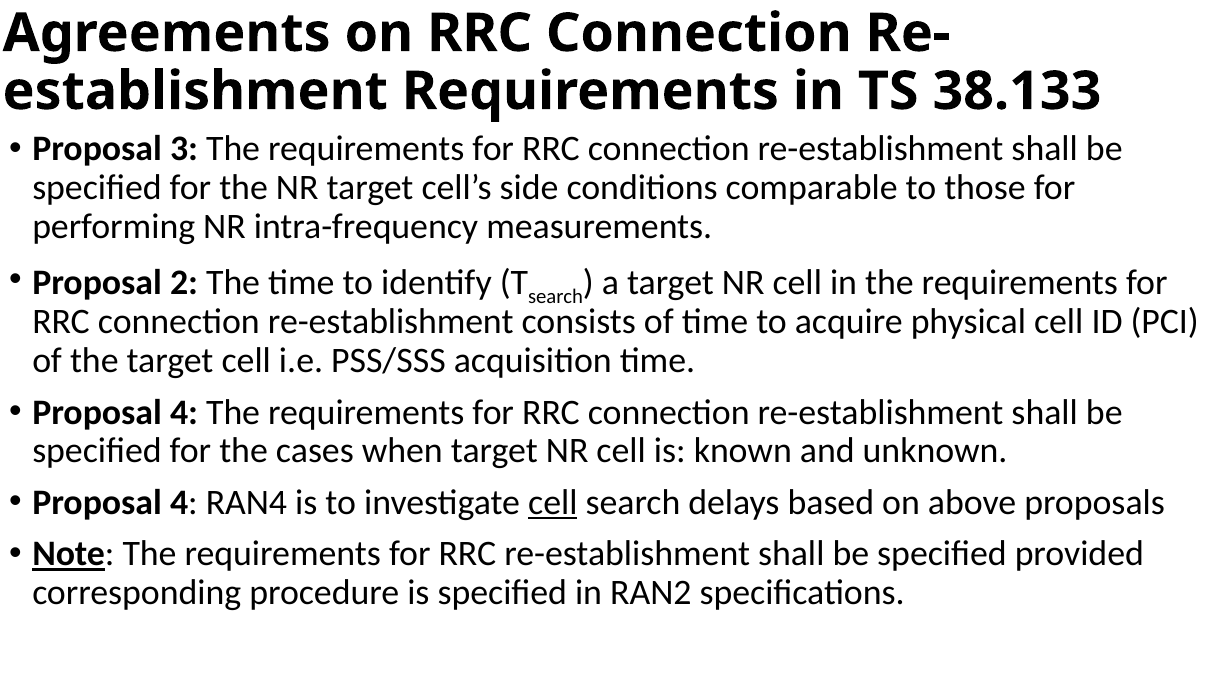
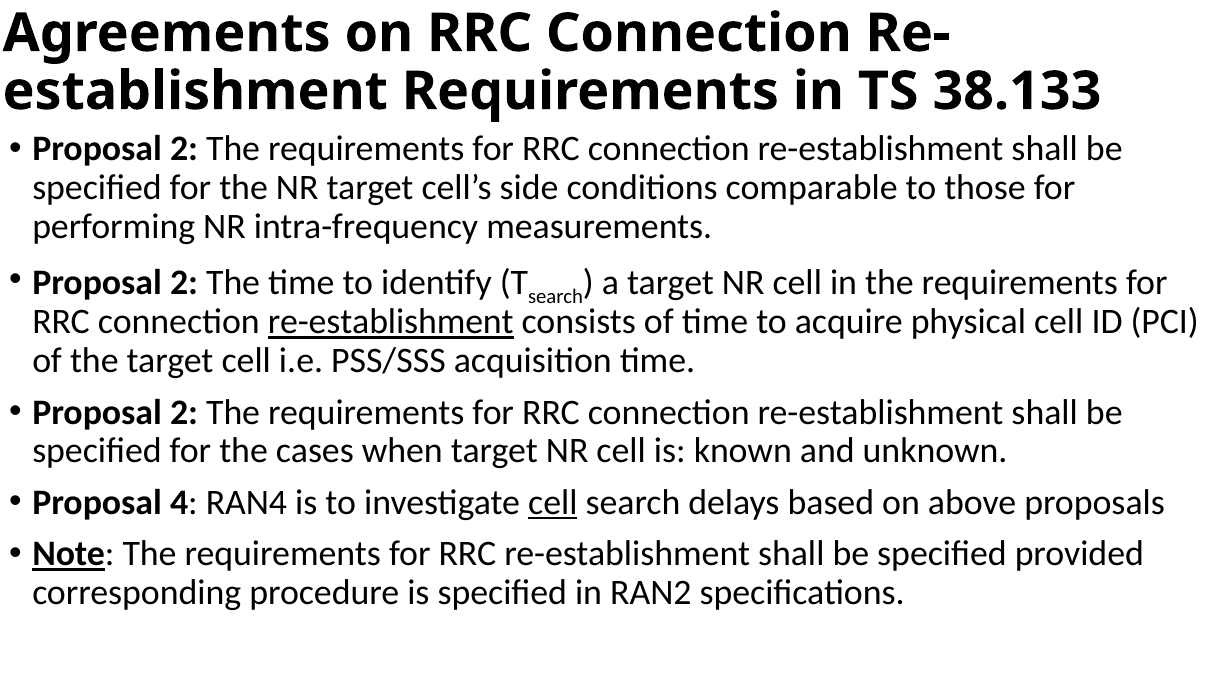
3: 3 -> 2 (184, 149)
re-establishment underline: none -> present (391, 322)
4: 4 -> 2 (184, 412)
